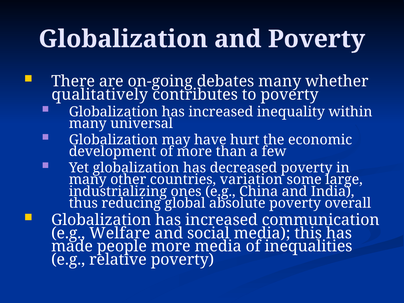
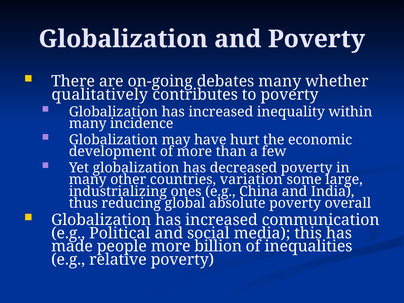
universal: universal -> incidence (142, 124)
Welfare: Welfare -> Political (120, 233)
more media: media -> billion (218, 246)
